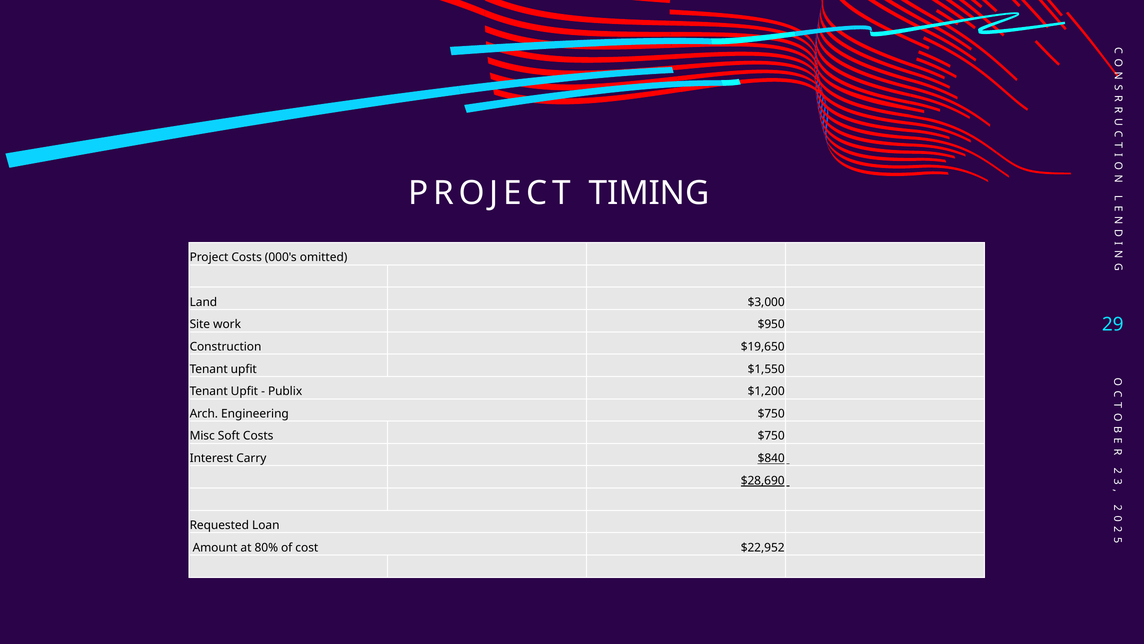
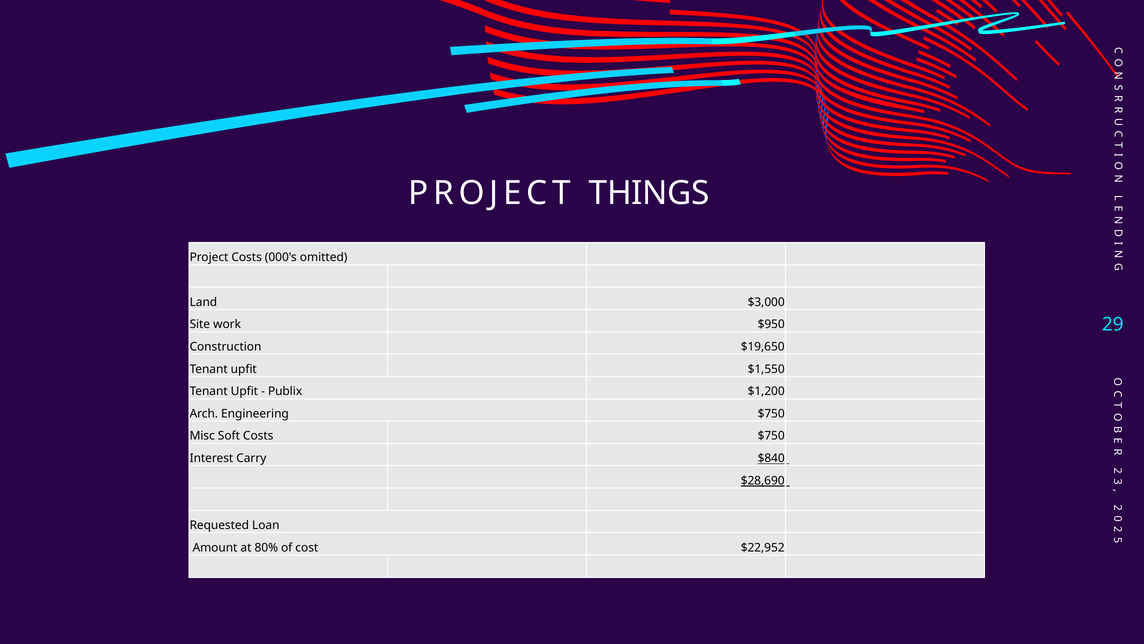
TIMING: TIMING -> THINGS (649, 193)
